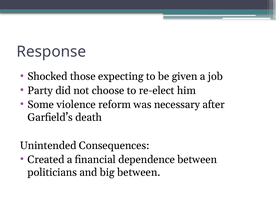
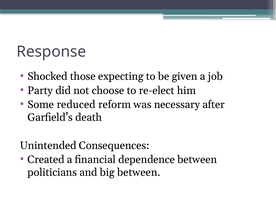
violence: violence -> reduced (76, 105)
